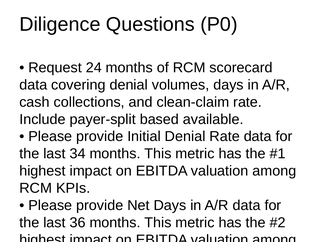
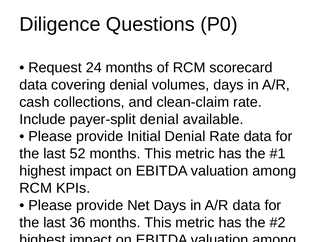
payer-split based: based -> denial (159, 119)
34: 34 -> 52 (78, 154)
